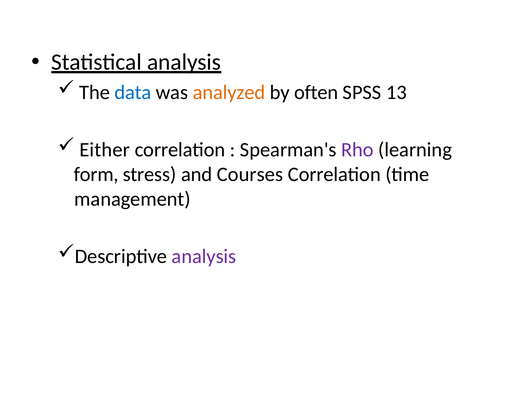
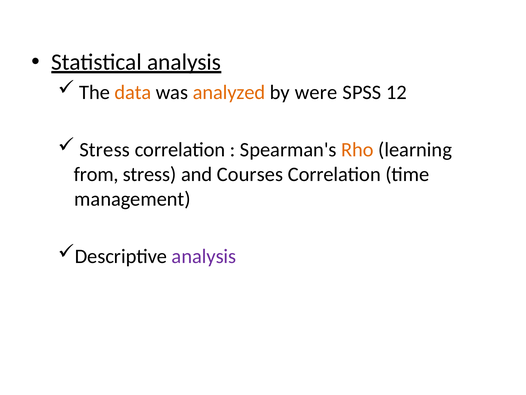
data colour: blue -> orange (133, 92)
often: often -> were (316, 92)
13: 13 -> 12 (396, 92)
Either: Either -> Stress (105, 150)
Rho colour: purple -> orange (357, 150)
form: form -> from (96, 174)
